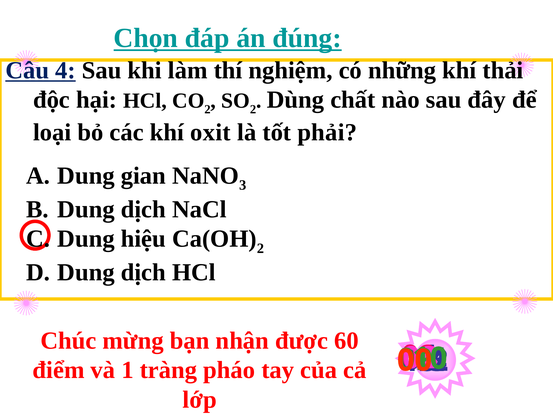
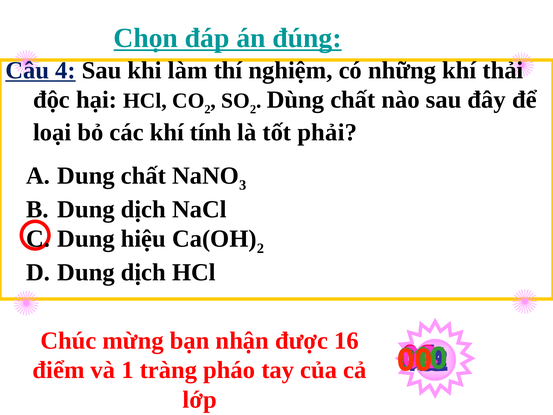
oxit: oxit -> tính (211, 132)
Dung gian: gian -> chất (143, 176)
60: 60 -> 16 (347, 340)
